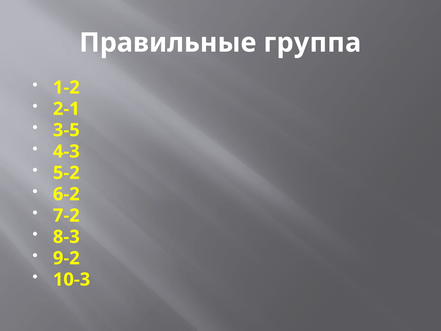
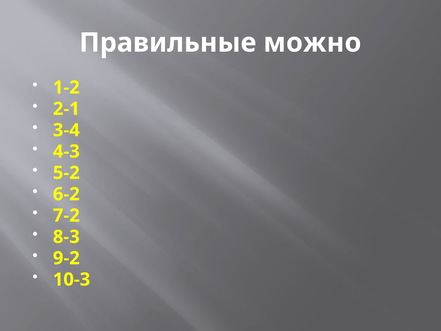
группа: группа -> можно (312, 43)
3-5: 3-5 -> 3-4 (66, 130)
